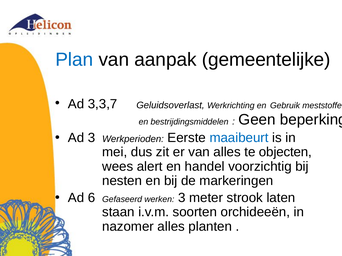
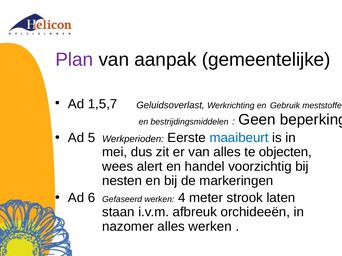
Plan colour: blue -> purple (74, 60)
3,3,7: 3,3,7 -> 1,5,7 (103, 104)
Ad 3: 3 -> 5 (92, 138)
werken 3: 3 -> 4 (182, 198)
soorten: soorten -> afbreuk (195, 212)
alles planten: planten -> werken (210, 227)
